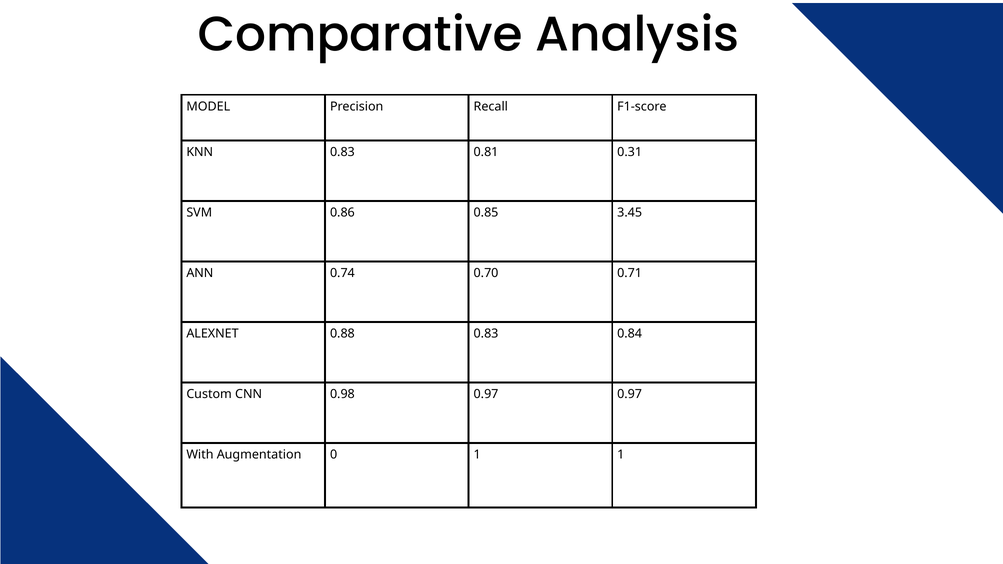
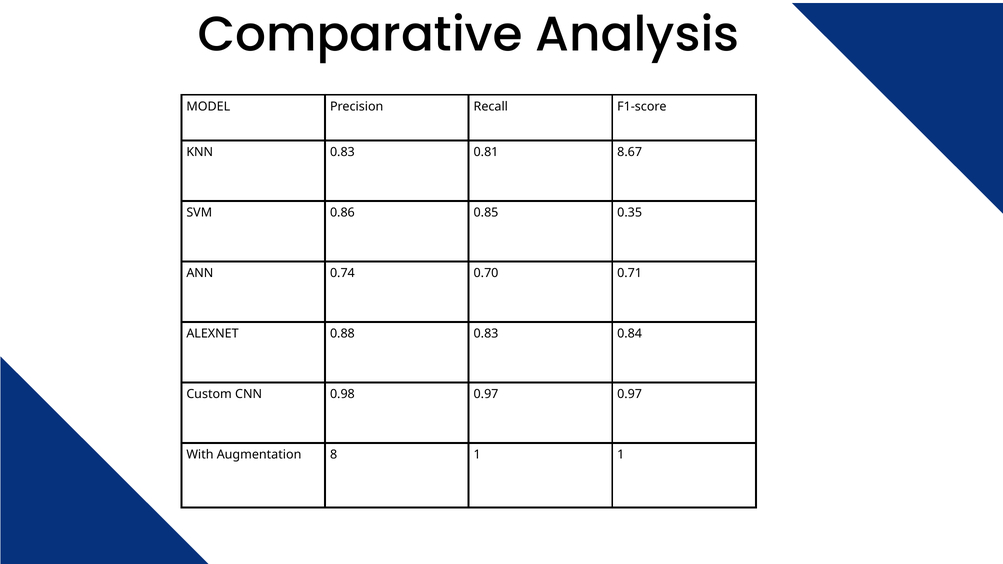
0.31: 0.31 -> 8.67 (630, 152)
3.45: 3.45 -> 0.35 (630, 213)
0: 0 -> 8 (334, 455)
